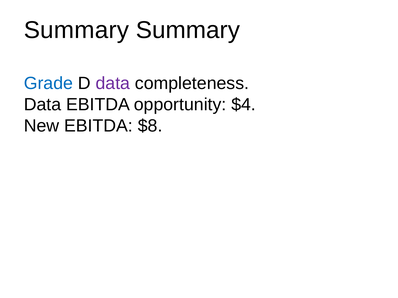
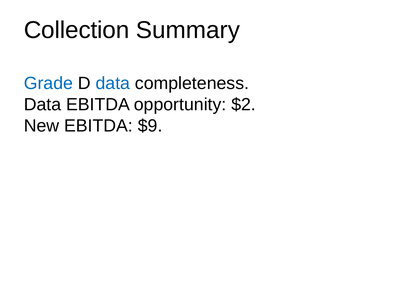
Summary: Summary -> Collection (77, 30)
data colour: purple -> blue (113, 83)
$4: $4 -> $2 (244, 105)
$8: $8 -> $9 (150, 126)
